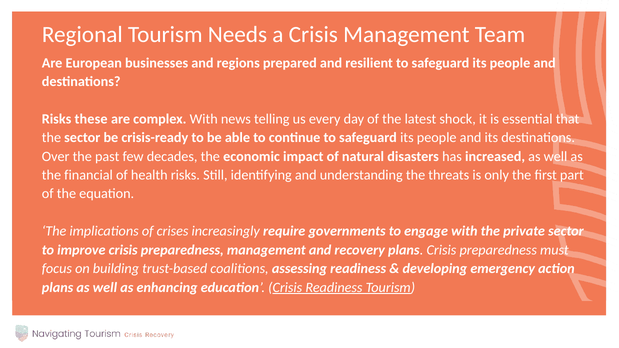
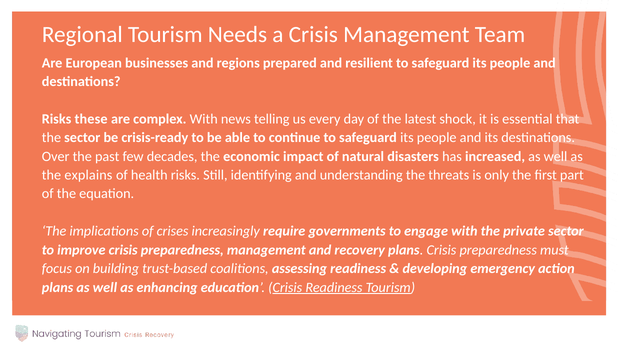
financial: financial -> explains (88, 175)
